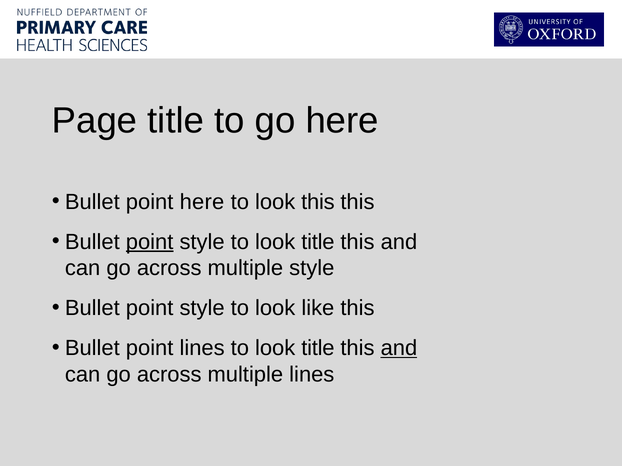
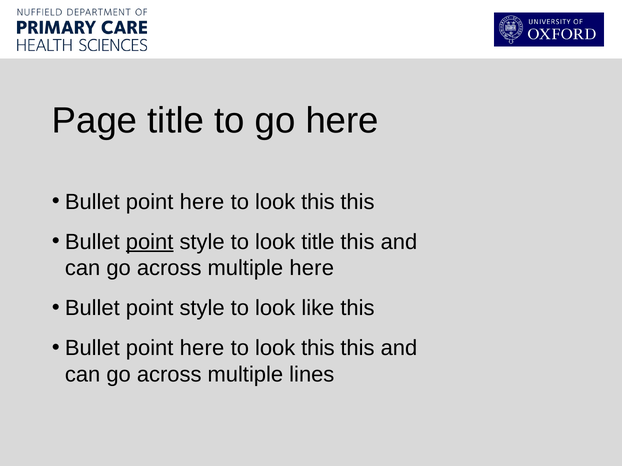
multiple style: style -> here (312, 269)
lines: lines -> here (202, 349)
title: title -> this (318, 349)
and underline: present -> none (399, 349)
